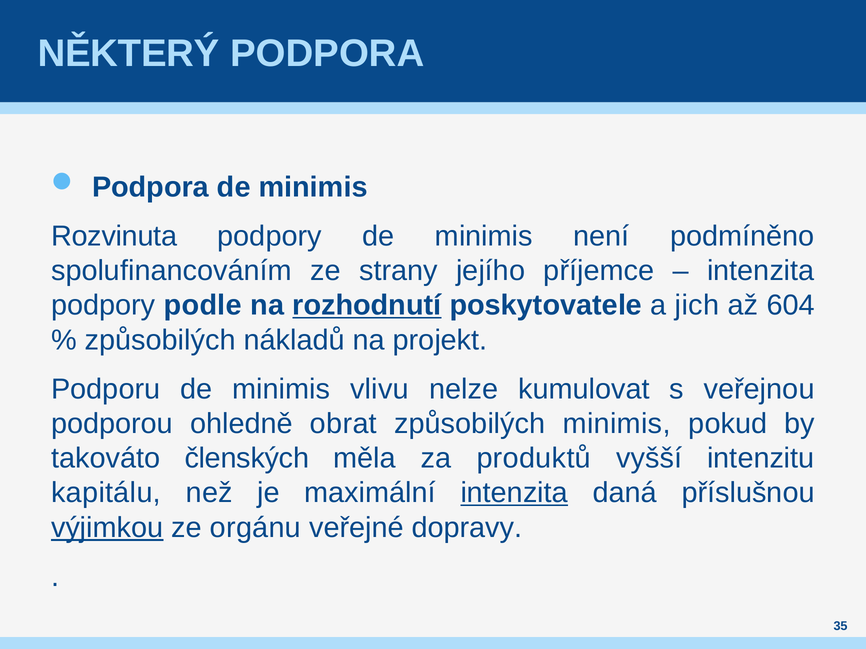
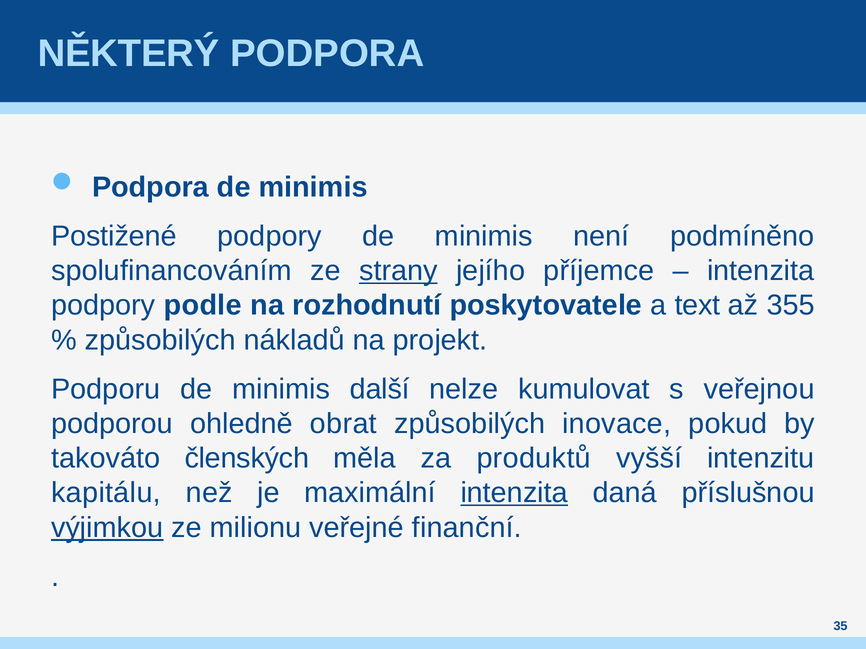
Rozvinuta: Rozvinuta -> Postižené (114, 236)
strany underline: none -> present (398, 271)
rozhodnutí underline: present -> none (367, 306)
jich: jich -> text (697, 306)
604: 604 -> 355 (791, 306)
vlivu: vlivu -> další (380, 389)
způsobilých minimis: minimis -> inovace (617, 424)
orgánu: orgánu -> milionu (256, 528)
dopravy: dopravy -> finanční (467, 528)
